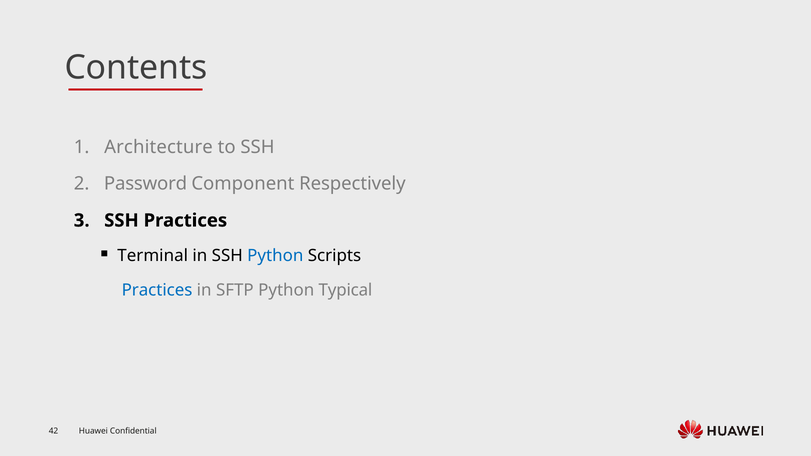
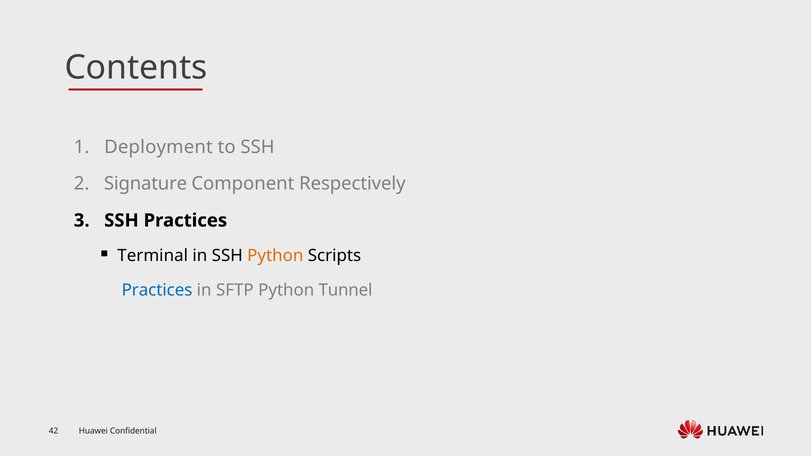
Architecture: Architecture -> Deployment (158, 147)
Password: Password -> Signature (146, 184)
Python colour: blue -> orange (275, 256)
Typical: Typical -> Tunnel (345, 290)
